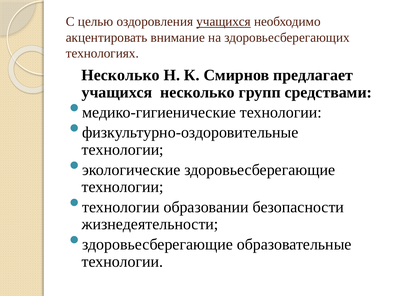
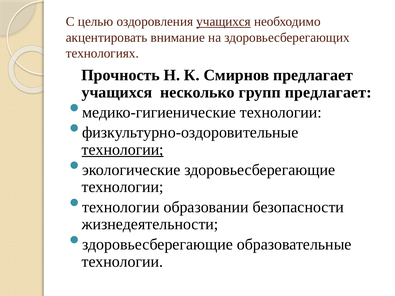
Несколько: Несколько -> Прочность (121, 75)
групп средствами: средствами -> предлагает (328, 92)
технологии underline: none -> present (123, 150)
